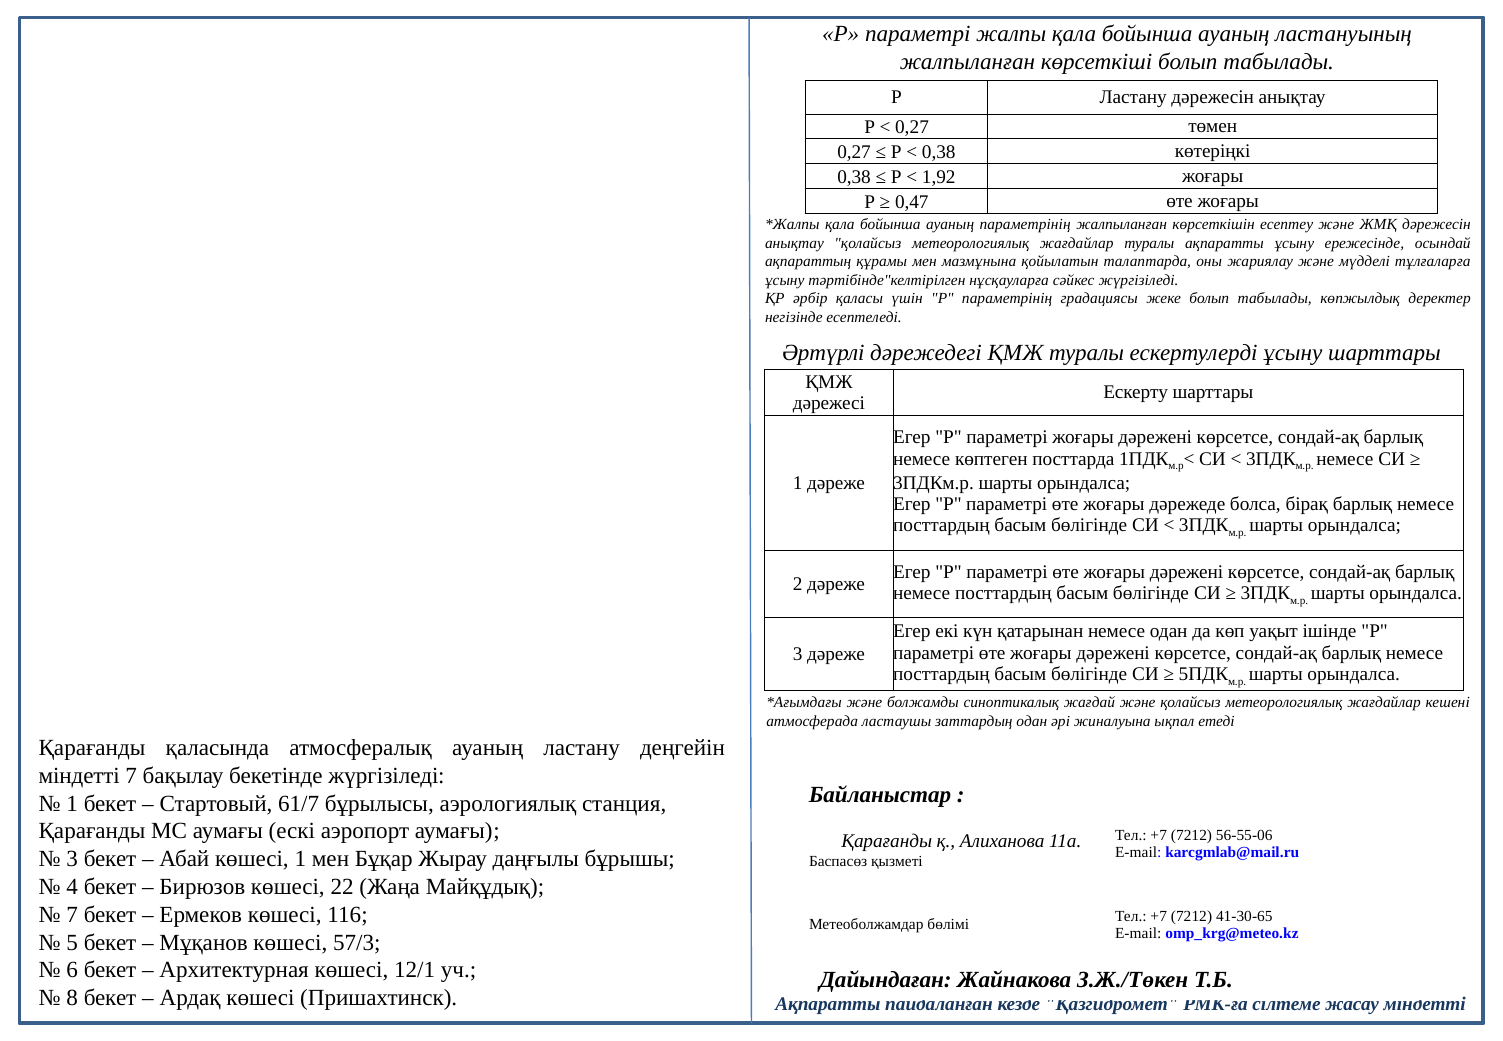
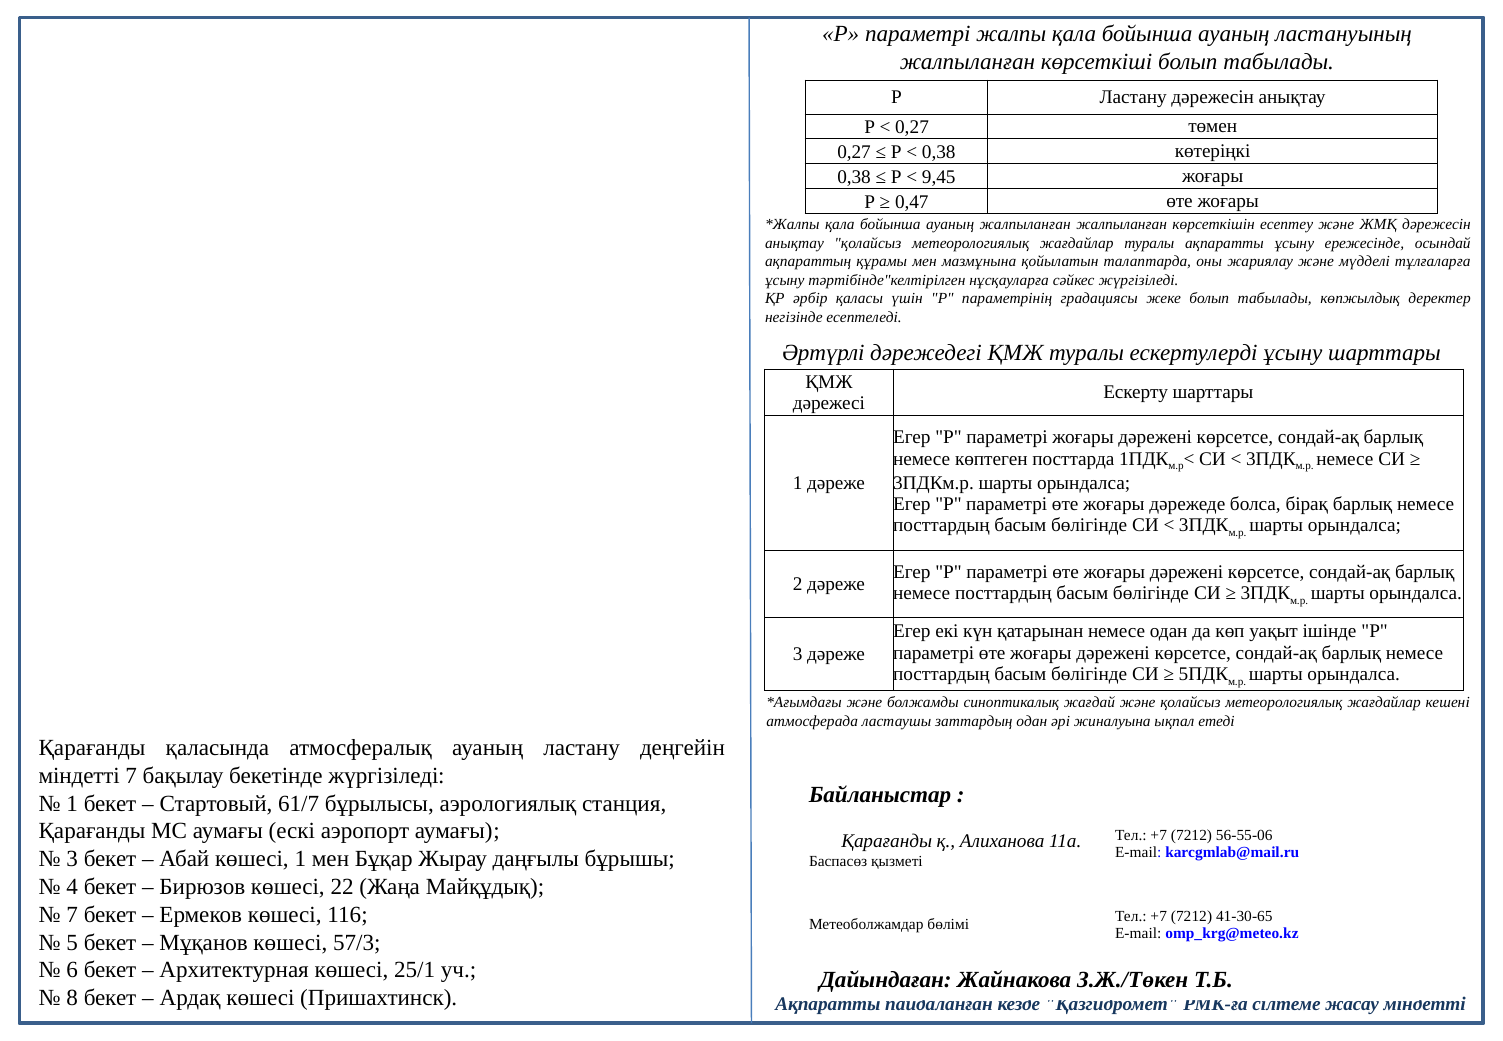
1,92: 1,92 -> 9,45 (939, 177)
ауаның параметрінің: параметрінің -> жалпыланған (1025, 225)
12/1: 12/1 -> 25/1 (415, 970)
